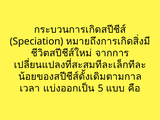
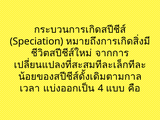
5: 5 -> 4 (101, 88)
